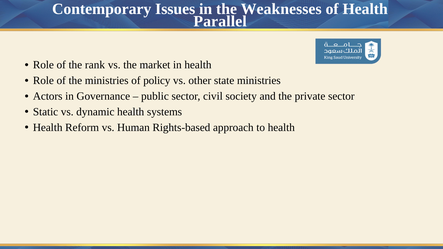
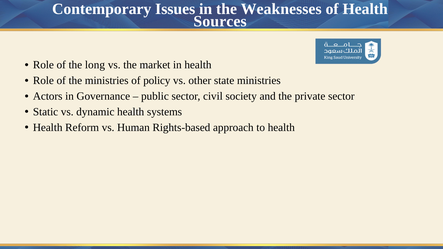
Parallel: Parallel -> Sources (220, 21)
rank: rank -> long (95, 65)
